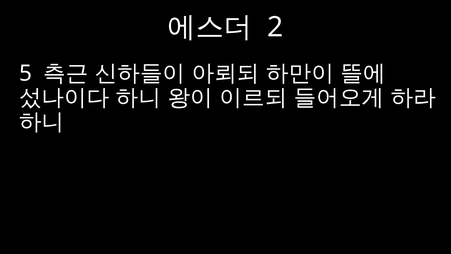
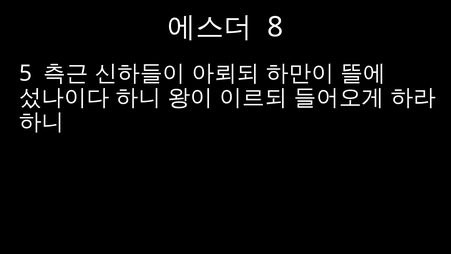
2: 2 -> 8 (275, 27)
